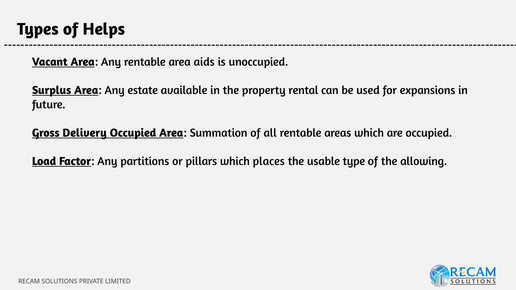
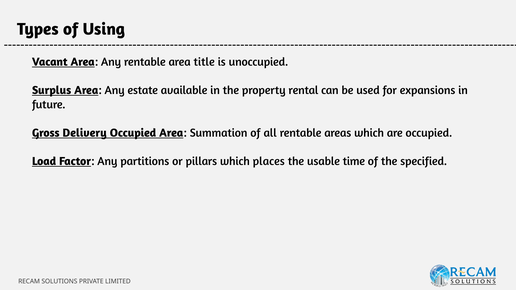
Helps: Helps -> Using (104, 29)
aids: aids -> title (204, 62)
type: type -> time (354, 161)
allowing: allowing -> specified (424, 161)
